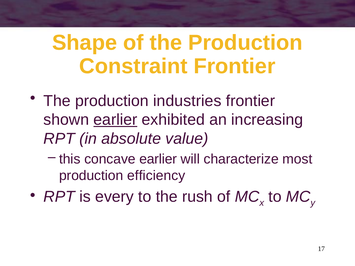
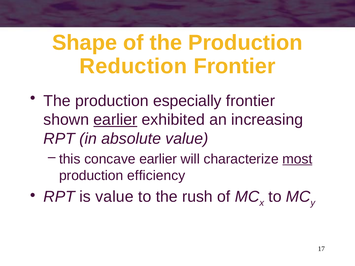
Constraint: Constraint -> Reduction (133, 66)
industries: industries -> especially (187, 101)
most underline: none -> present (297, 159)
is every: every -> value (114, 197)
